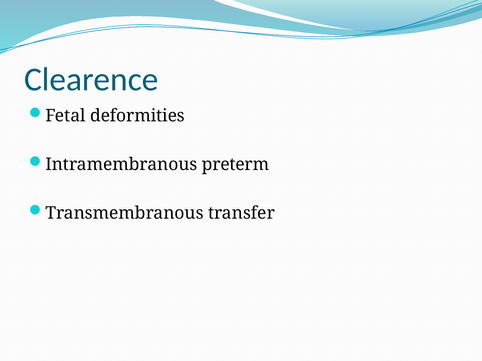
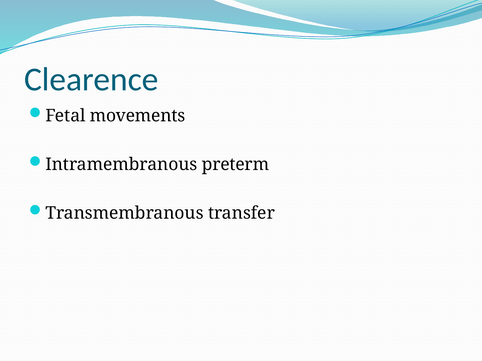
deformities: deformities -> movements (137, 116)
